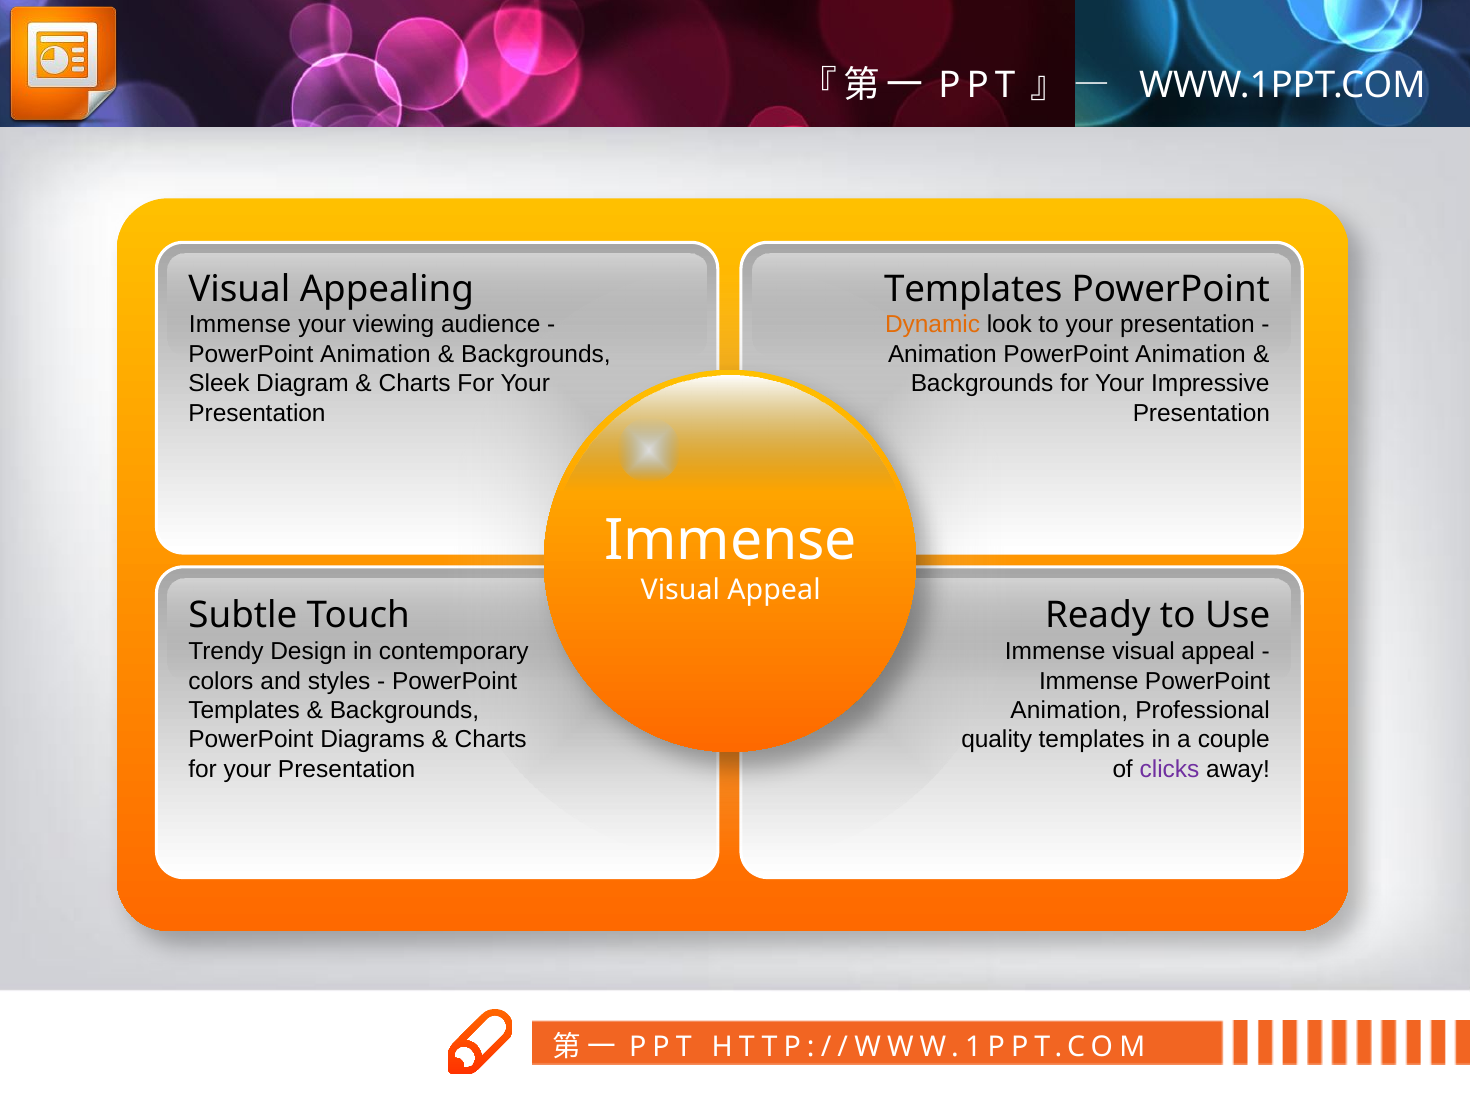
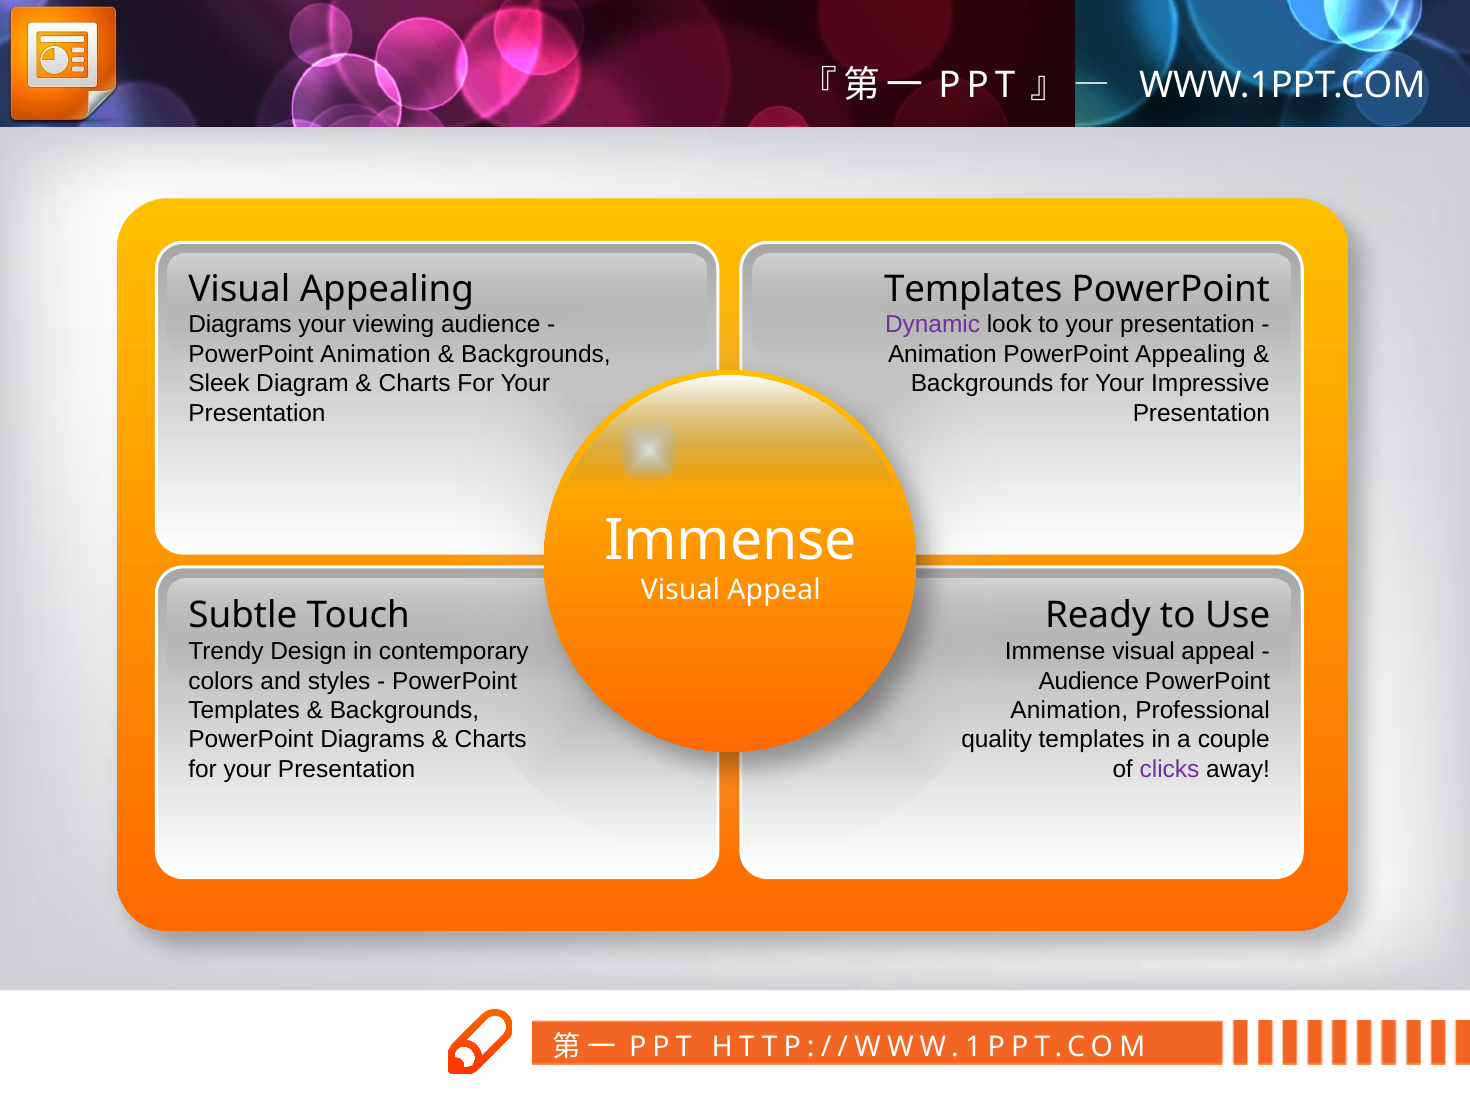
Immense: Immense -> Diagrams (240, 325)
Dynamic colour: orange -> purple (933, 325)
Animation PowerPoint Animation: Animation -> Appealing (1190, 354)
Immense: Immense -> Audience (1089, 681)
